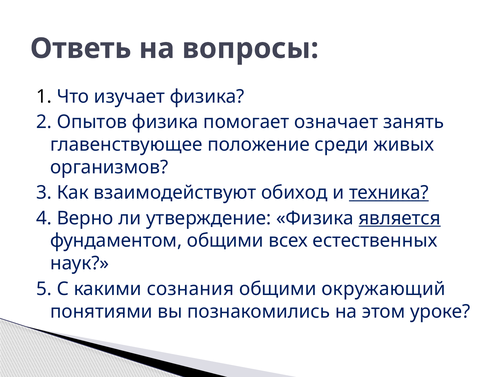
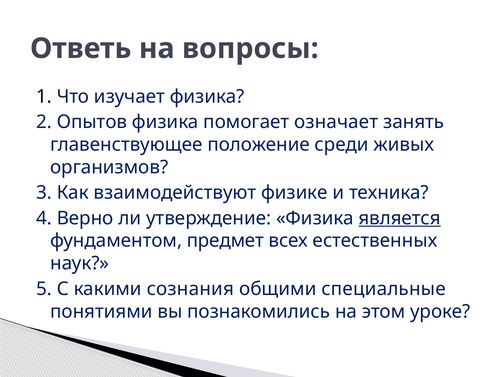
обиход: обиход -> физике (294, 192)
техника underline: present -> none (389, 192)
фундаментом общими: общими -> предмет (225, 240)
окружающий: окружающий -> специальные (384, 288)
